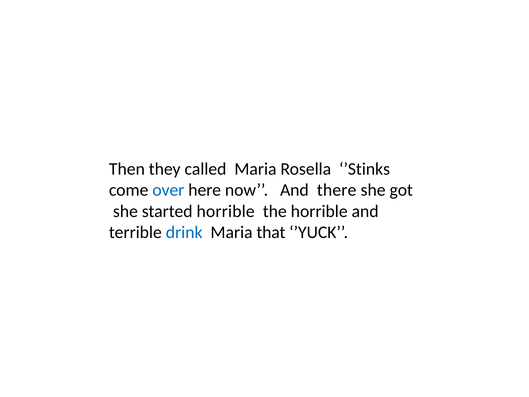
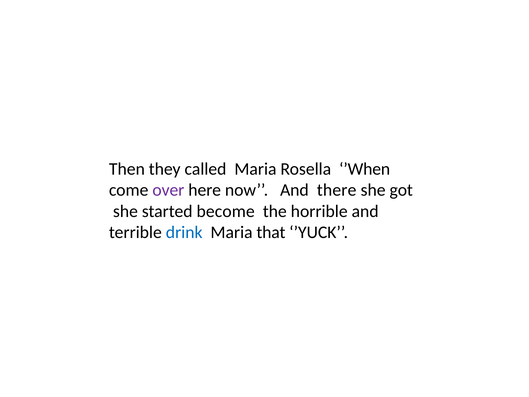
’Stinks: ’Stinks -> ’When (365, 169)
over colour: blue -> purple (168, 190)
started horrible: horrible -> become (226, 211)
